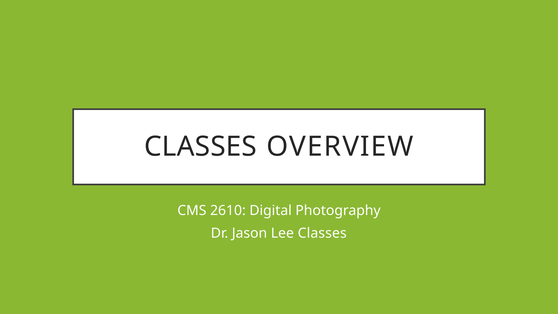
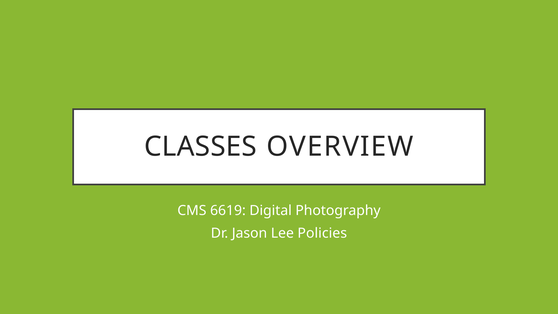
2610: 2610 -> 6619 (228, 211)
Lee Classes: Classes -> Policies (322, 233)
